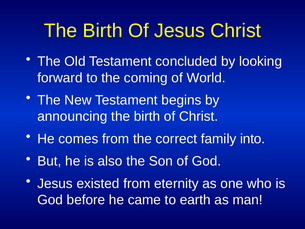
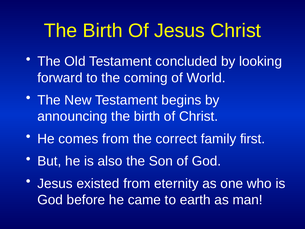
into: into -> first (253, 139)
